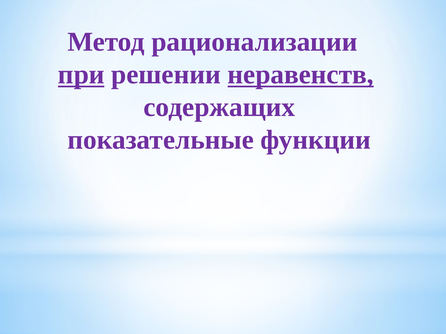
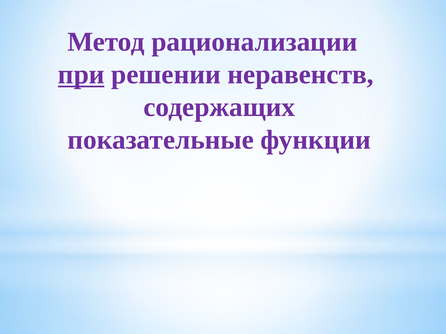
неравенств underline: present -> none (301, 75)
